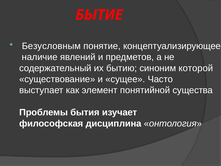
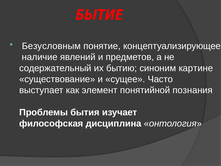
которой: которой -> картине (196, 68)
существа: существа -> познания (193, 90)
